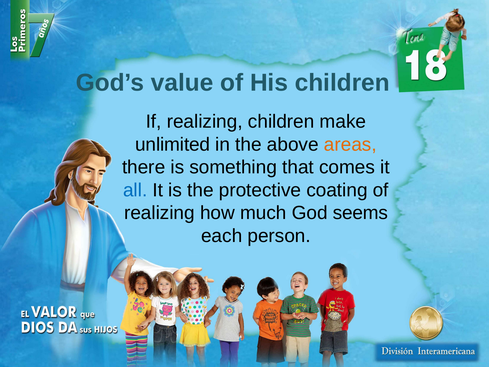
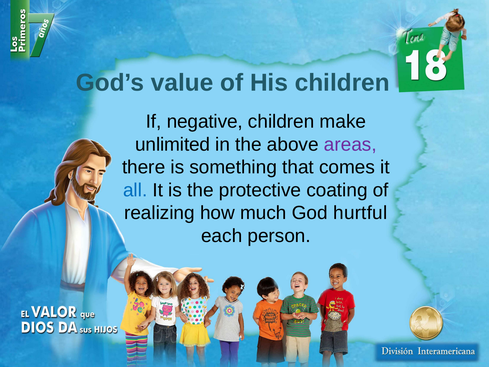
If realizing: realizing -> negative (205, 121)
areas colour: orange -> purple (350, 144)
seems: seems -> hurtful (360, 213)
